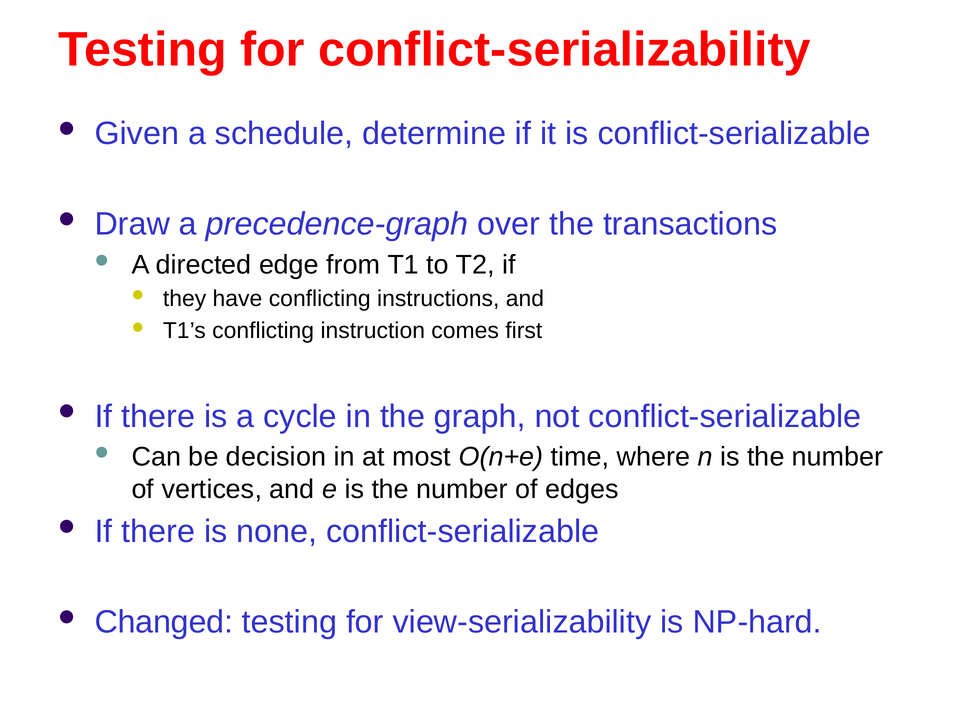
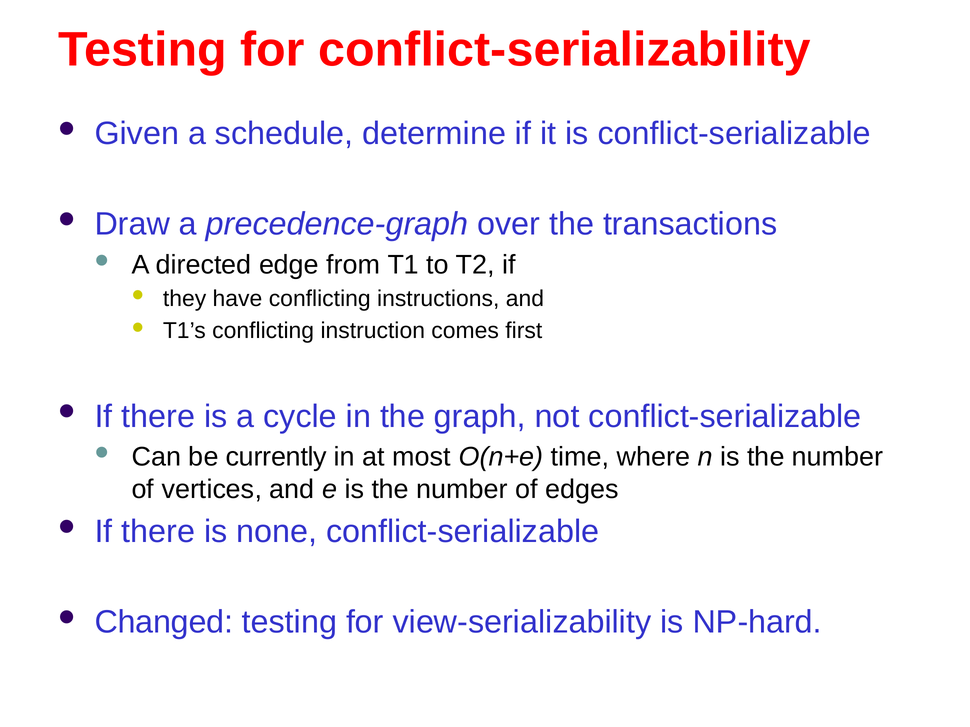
decision: decision -> currently (276, 457)
